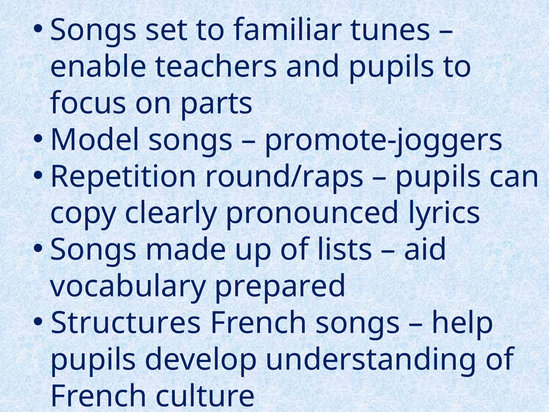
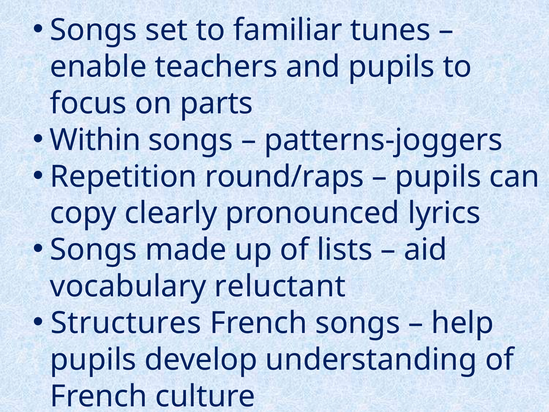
Model: Model -> Within (95, 140)
promote-joggers: promote-joggers -> patterns-joggers (384, 140)
prepared: prepared -> reluctant (280, 286)
